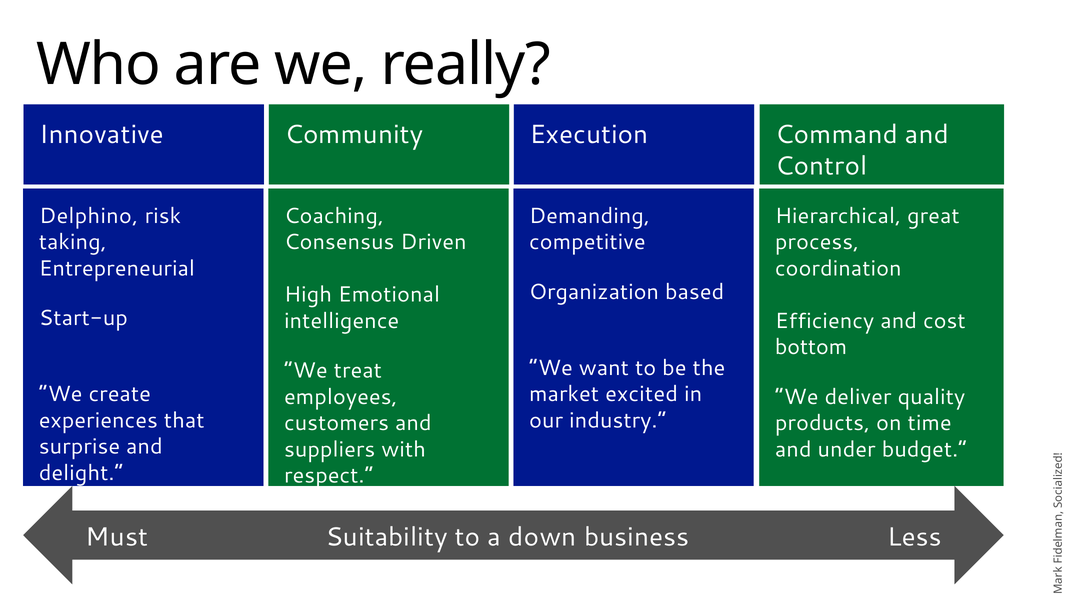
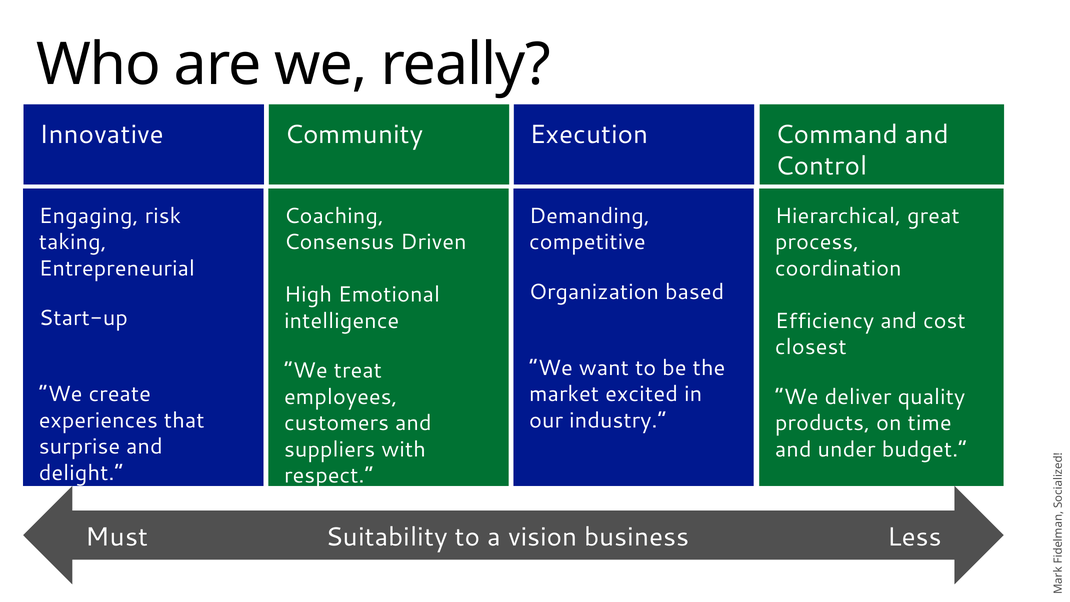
Delphino: Delphino -> Engaging (89, 216)
bottom: bottom -> closest (811, 347)
down: down -> vision (543, 537)
